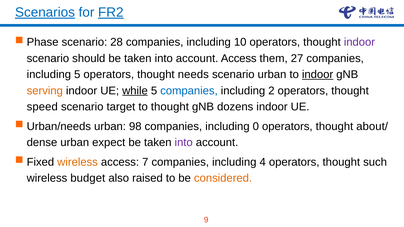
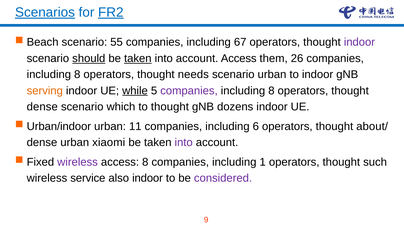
Phase: Phase -> Beach (43, 42)
28: 28 -> 55 (117, 42)
10: 10 -> 67 (240, 42)
should underline: none -> present (89, 58)
taken underline: none -> present (138, 58)
27: 27 -> 26 (297, 58)
5: 5 -> 8 (77, 75)
indoor underline: present -> none (318, 75)
companies colour: blue -> purple (189, 91)
2: 2 -> 8 (271, 91)
speed: speed -> dense (42, 107)
target: target -> which (121, 107)
Urban/needs: Urban/needs -> Urban/indoor (59, 126)
98: 98 -> 11 (135, 126)
0: 0 -> 6 (256, 126)
expect: expect -> xiaomi (109, 143)
wireless colour: orange -> purple (78, 162)
access 7: 7 -> 8 (145, 162)
4: 4 -> 1 (263, 162)
budget: budget -> service (88, 178)
also raised: raised -> indoor (148, 178)
considered colour: orange -> purple (223, 178)
